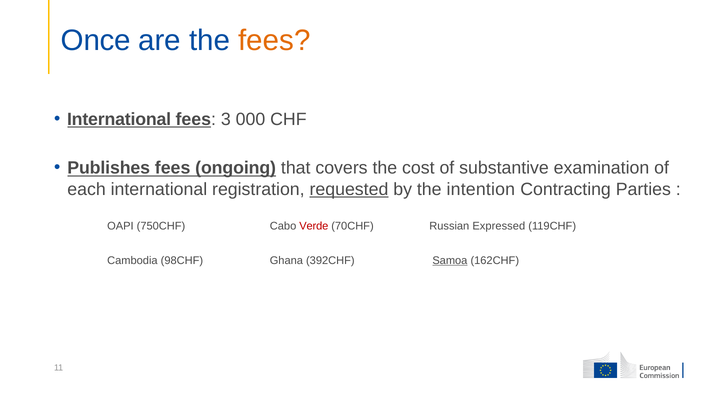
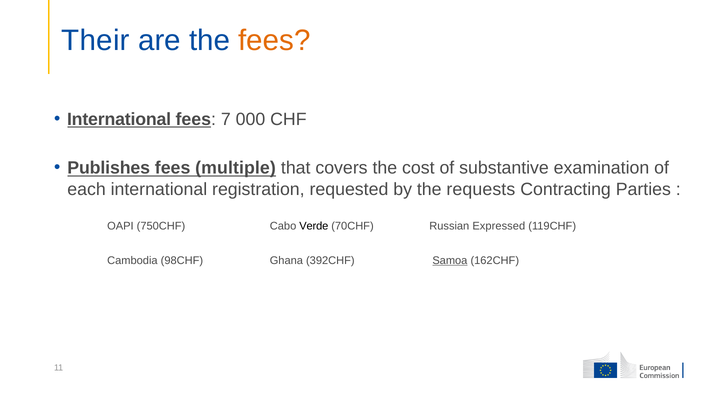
Once: Once -> Their (95, 41)
3: 3 -> 7 (226, 119)
ongoing: ongoing -> multiple (236, 168)
requested underline: present -> none (349, 189)
intention: intention -> requests (481, 189)
Verde colour: red -> black (314, 226)
